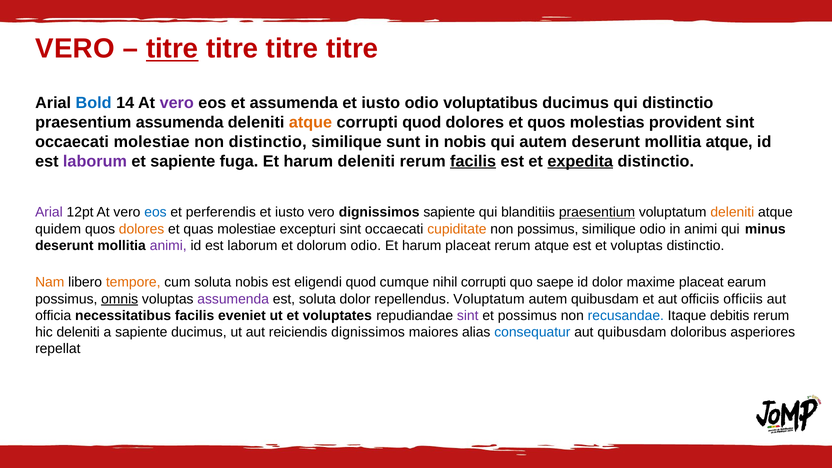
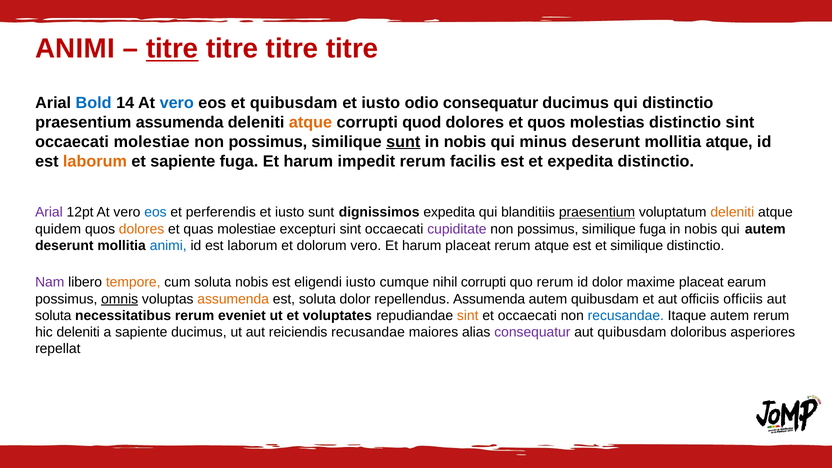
VERO: VERO -> ANIMI (75, 49)
vero colour: purple -> blue (177, 103)
et assumenda: assumenda -> quibusdam (294, 103)
odio voluptatibus: voluptatibus -> consequatur (491, 103)
molestias provident: provident -> distinctio (685, 122)
distinctio: distinctio -> possimus (268, 142)
sunt underline: none -> present (403, 142)
qui autem: autem -> minus (543, 142)
laborum colour: purple -> orange (95, 161)
harum deleniti: deleniti -> impedit (366, 161)
facilis underline: present -> none (473, 161)
expedita underline: present -> none (580, 161)
iusto vero: vero -> sunt (321, 212)
dignissimos sapiente: sapiente -> expedita (449, 212)
cupiditate colour: orange -> purple (457, 229)
similique odio: odio -> fuga (653, 229)
animi: animi -> nobis (701, 229)
qui minus: minus -> autem (765, 229)
animi colour: purple -> blue (168, 246)
dolorum odio: odio -> vero (366, 246)
et voluptas: voluptas -> similique (637, 246)
Nam colour: orange -> purple (50, 282)
eligendi quod: quod -> iusto (361, 282)
quo saepe: saepe -> rerum (555, 282)
assumenda colour: purple -> orange (233, 299)
repellendus Voluptatum: Voluptatum -> Assumenda (489, 299)
officia: officia -> soluta (53, 316)
necessitatibus facilis: facilis -> rerum (195, 316)
sint colour: purple -> orange (468, 316)
et possimus: possimus -> occaecati (527, 316)
Itaque debitis: debitis -> autem (730, 316)
reiciendis dignissimos: dignissimos -> recusandae (368, 332)
consequatur colour: blue -> purple (532, 332)
